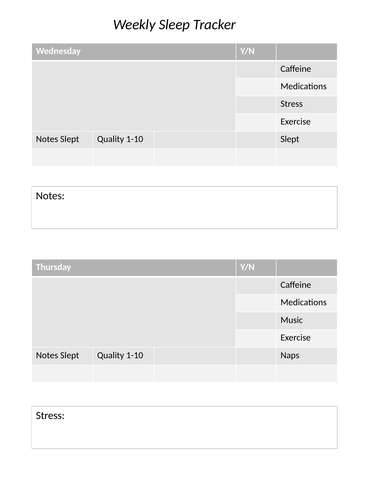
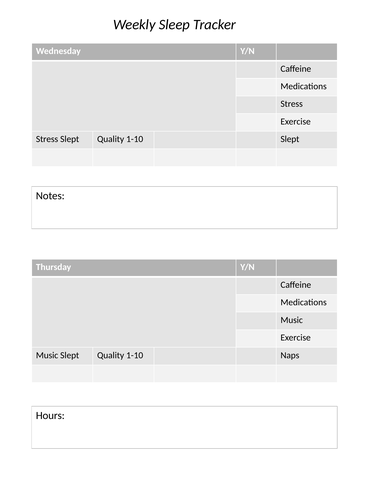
Notes: Notes -> Stress (47, 139)
Notes: Notes -> Music (47, 355)
Stress: Stress -> Hours (50, 415)
